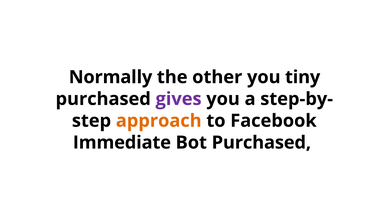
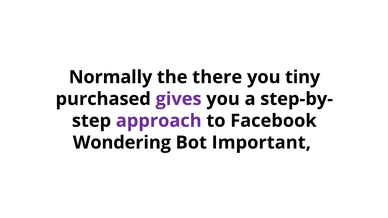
other: other -> there (217, 77)
approach colour: orange -> purple (159, 121)
Immediate: Immediate -> Wondering (122, 143)
Bot Purchased: Purchased -> Important (261, 143)
